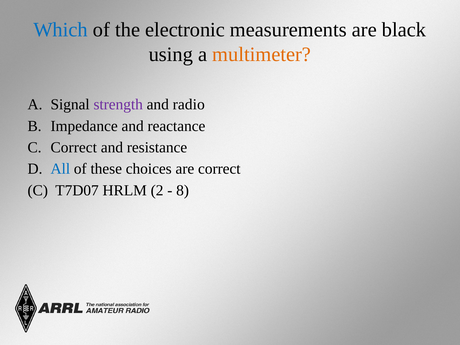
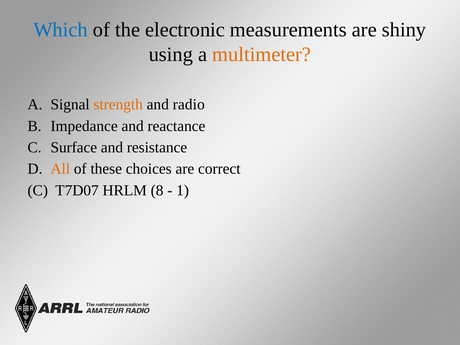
black: black -> shiny (404, 30)
strength colour: purple -> orange (118, 105)
C Correct: Correct -> Surface (74, 147)
All colour: blue -> orange (60, 169)
2: 2 -> 8 (157, 190)
8: 8 -> 1 (183, 190)
